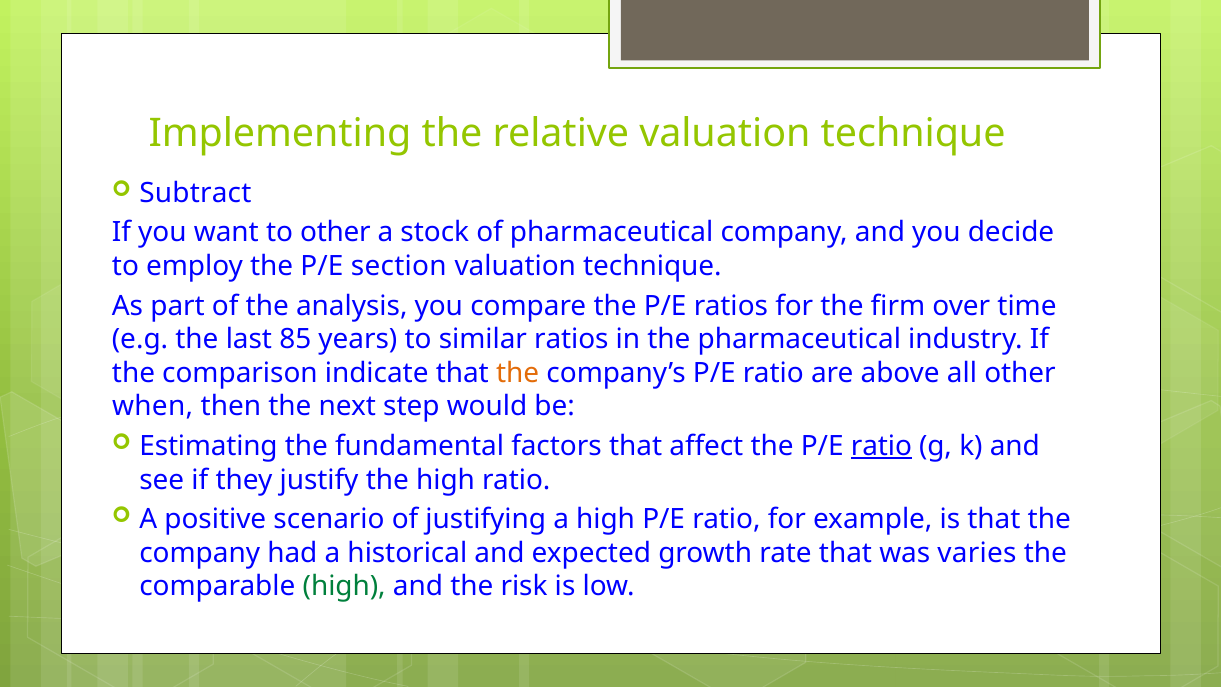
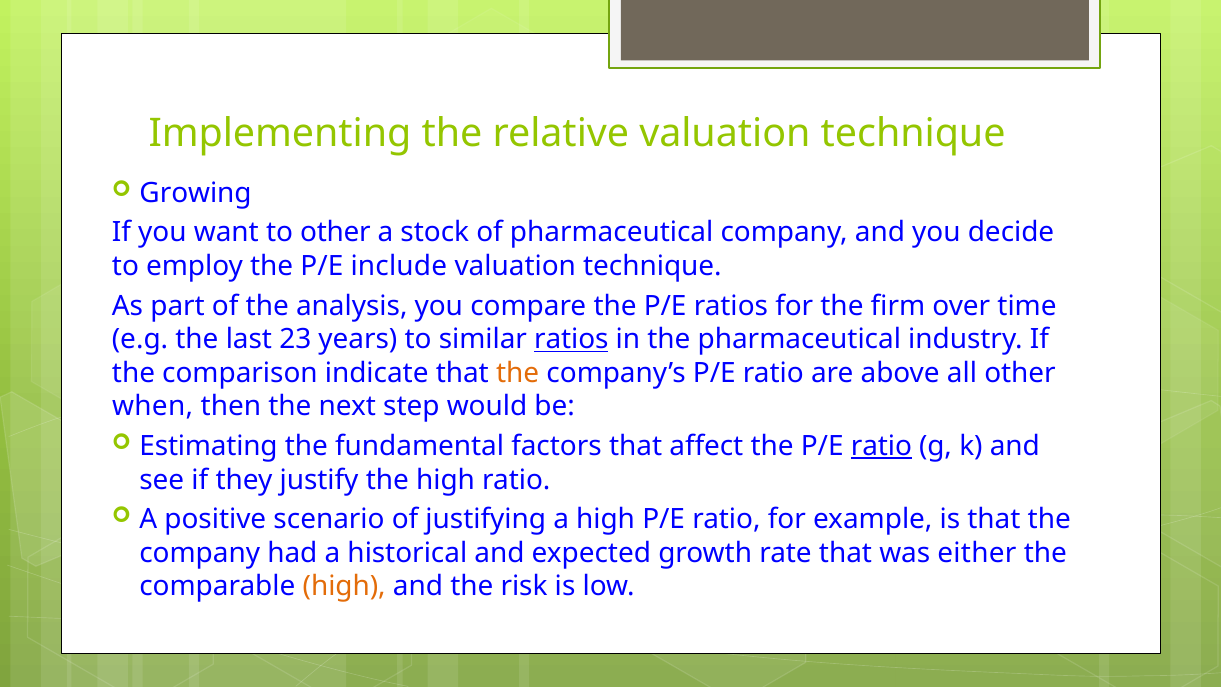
Subtract: Subtract -> Growing (196, 193)
section: section -> include (399, 266)
85: 85 -> 23 (295, 339)
ratios underline: none -> present (571, 339)
varies: varies -> either (977, 553)
high colour: green -> orange (344, 587)
